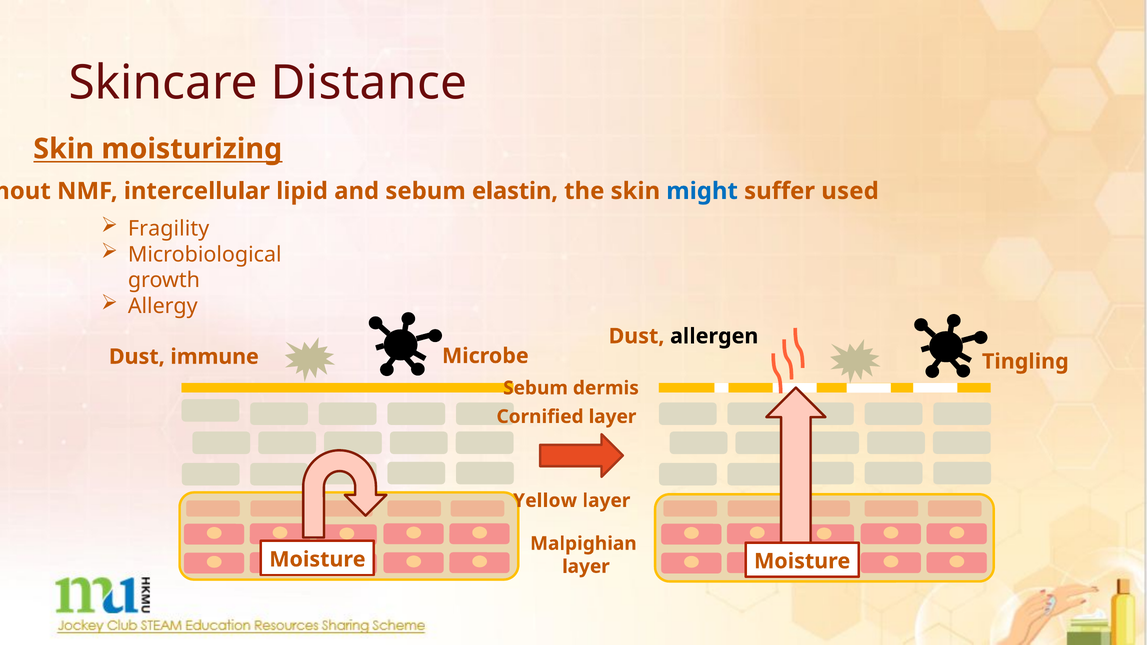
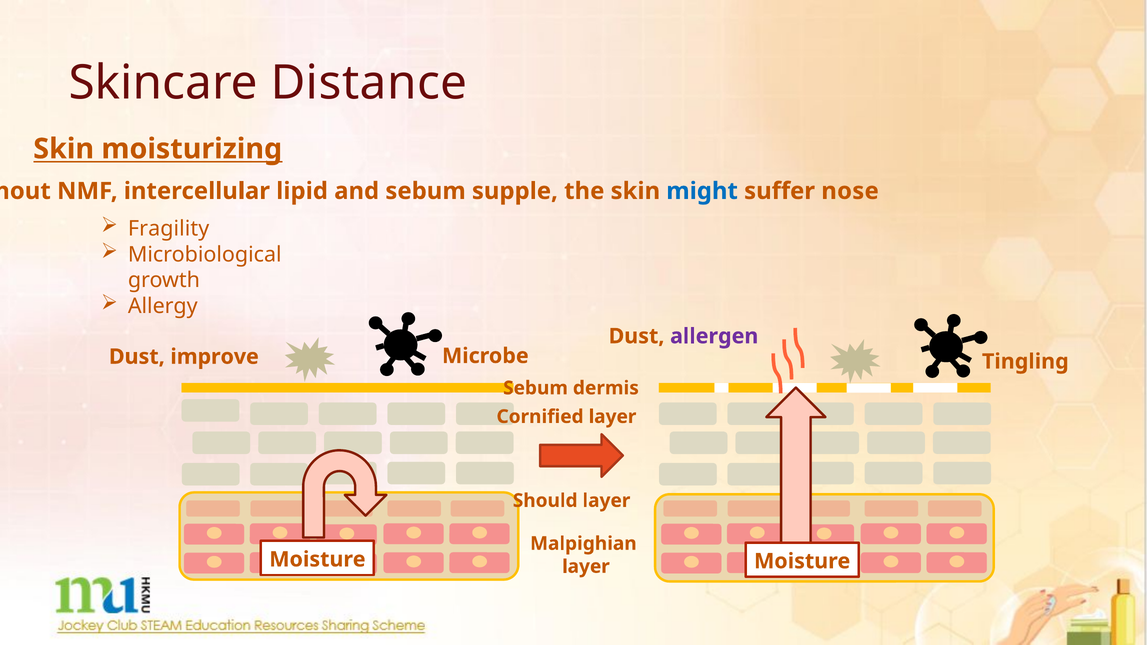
elastin: elastin -> supple (515, 191)
used: used -> nose (850, 191)
allergen colour: black -> purple (714, 336)
immune: immune -> improve (215, 357)
Yellow: Yellow -> Should (545, 501)
